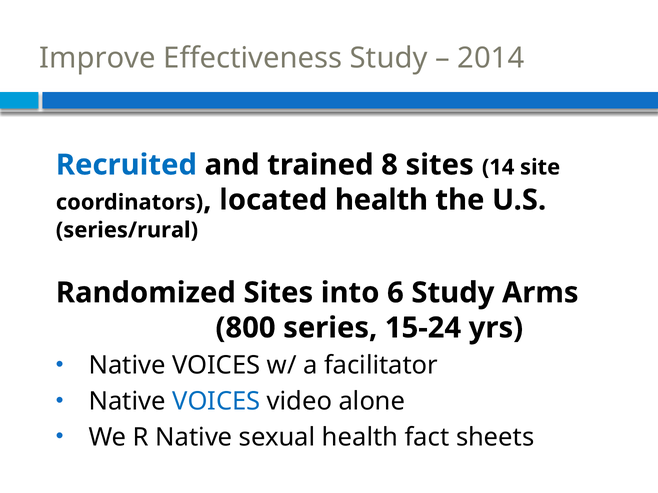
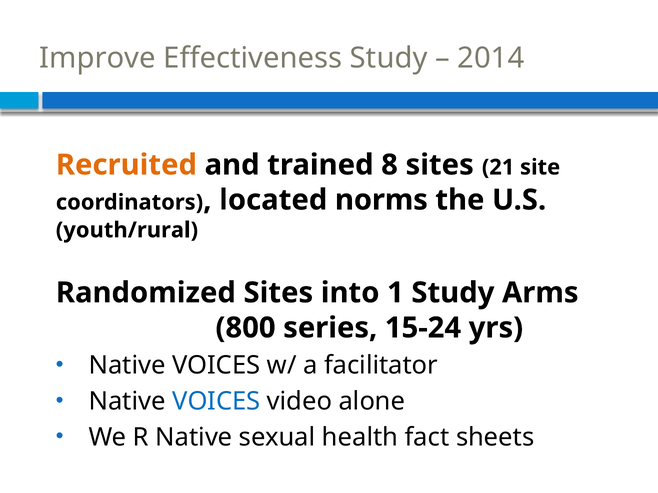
Recruited colour: blue -> orange (126, 165)
14: 14 -> 21 (498, 167)
located health: health -> norms (381, 200)
series/rural: series/rural -> youth/rural (127, 230)
6: 6 -> 1 (395, 293)
